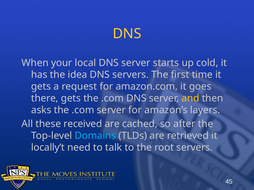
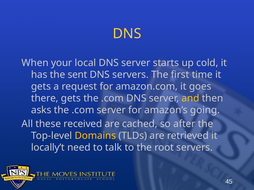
idea: idea -> sent (78, 75)
layers: layers -> going (205, 110)
Domains colour: light blue -> yellow (95, 136)
